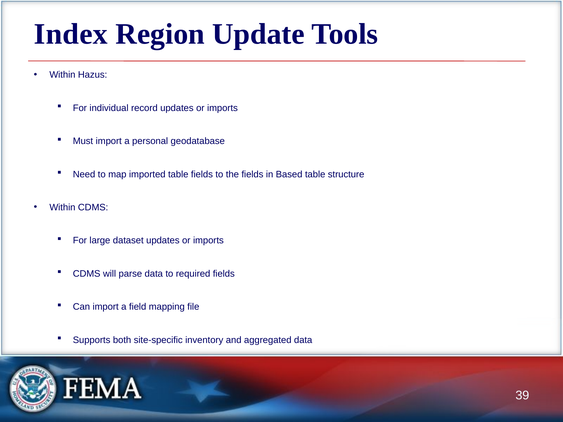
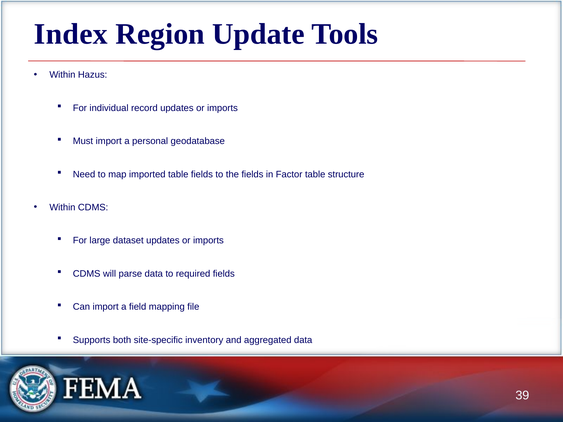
Based: Based -> Factor (289, 174)
